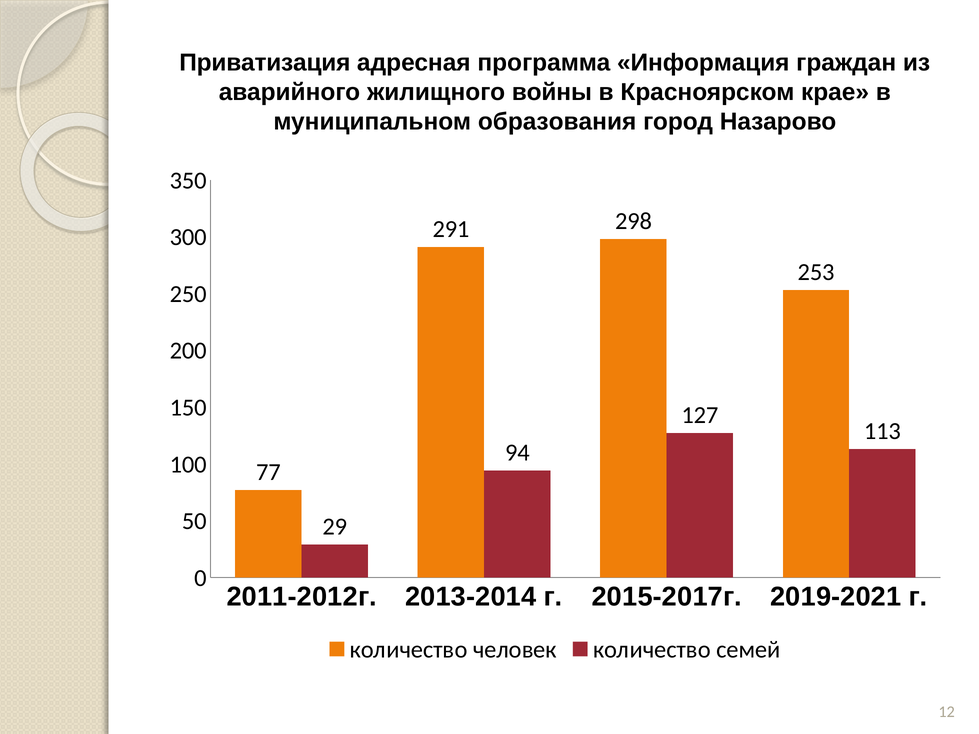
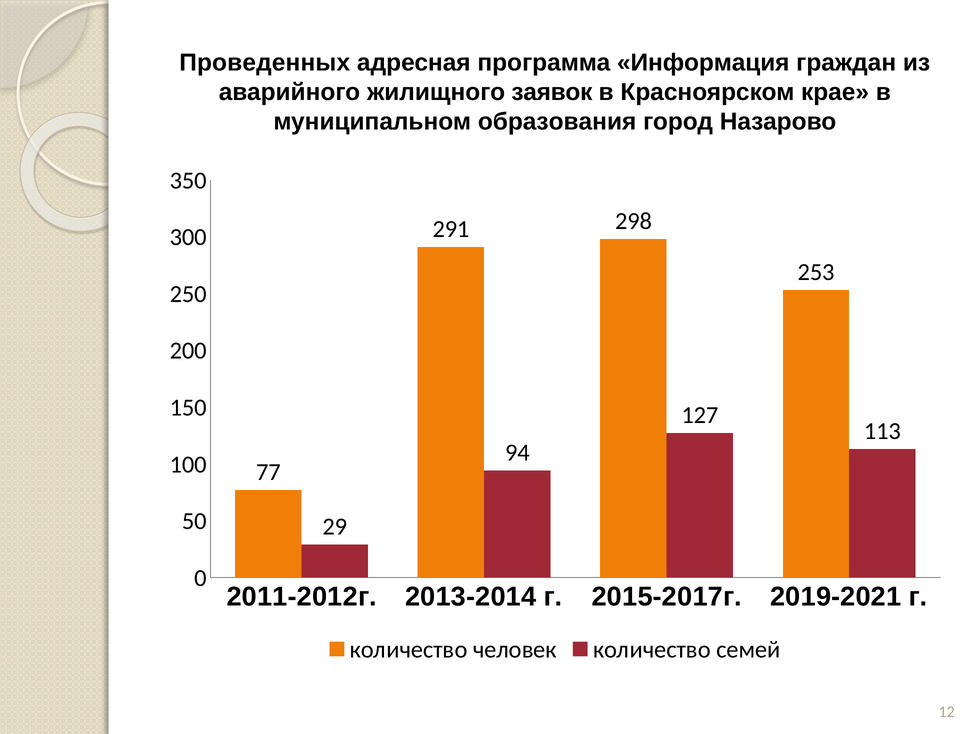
Приватизация: Приватизация -> Проведенных (265, 63)
войны: войны -> заявок (552, 92)
